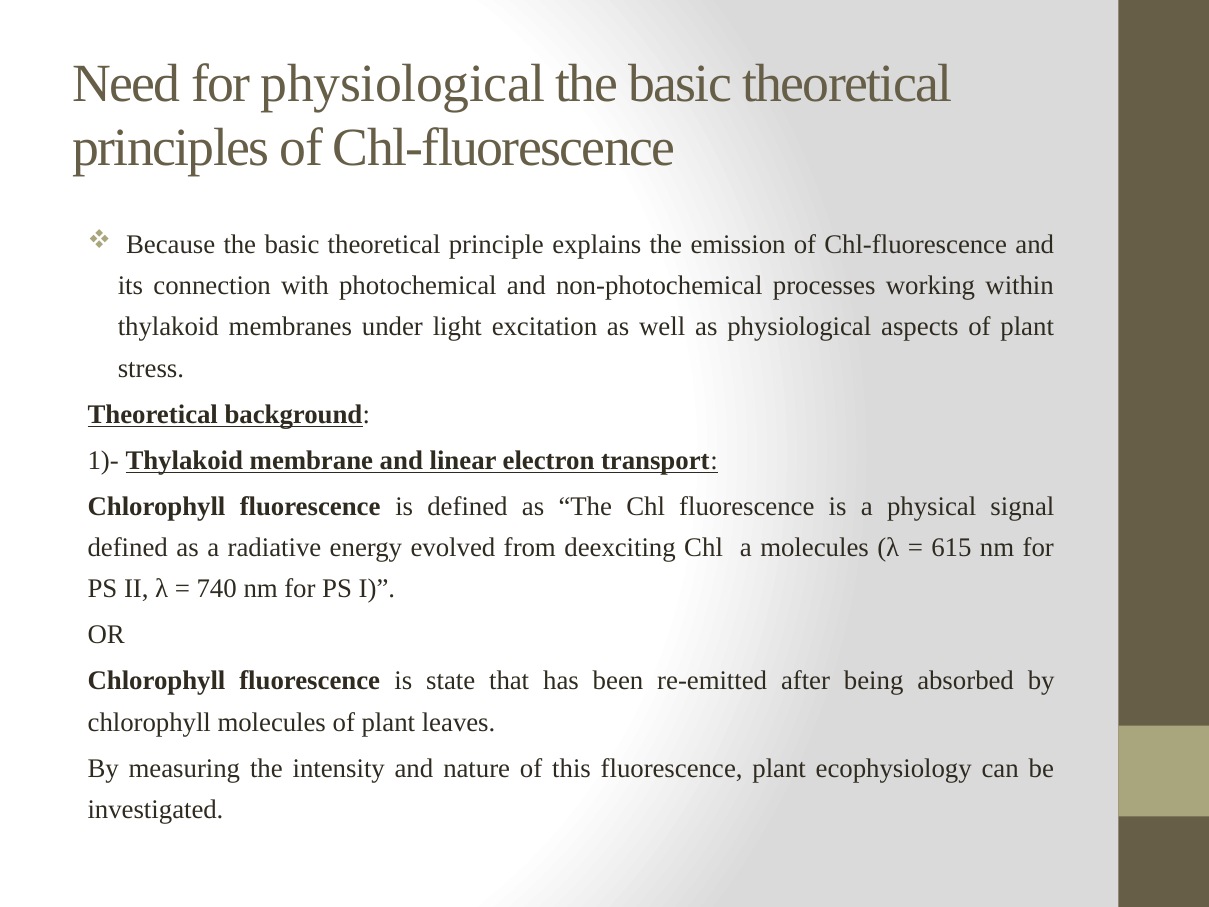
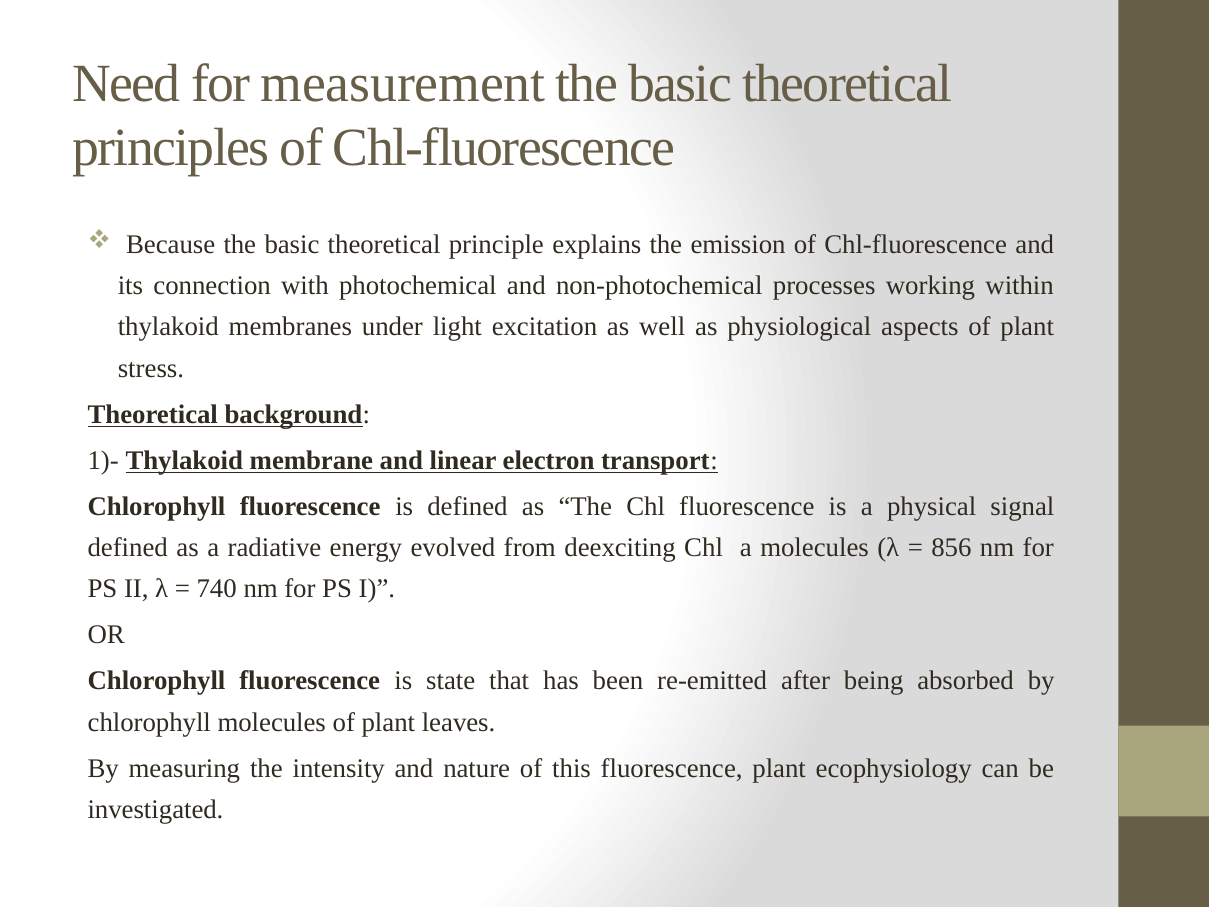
for physiological: physiological -> measurement (403, 83)
615: 615 -> 856 (951, 548)
